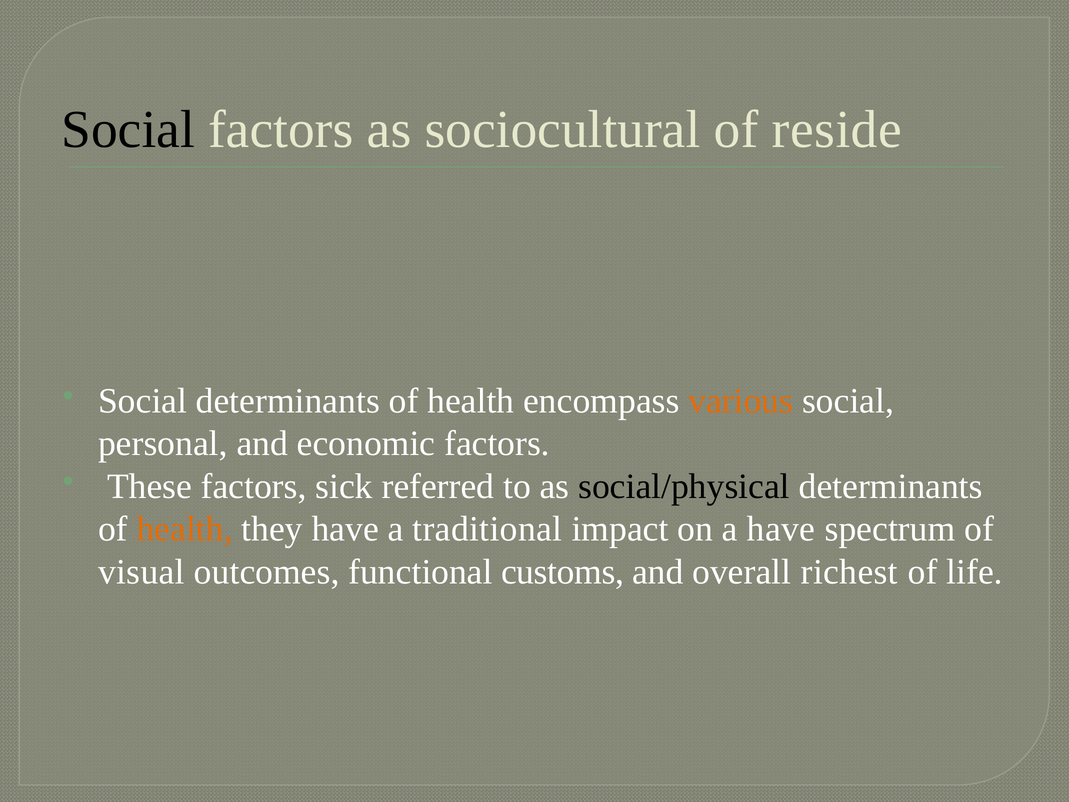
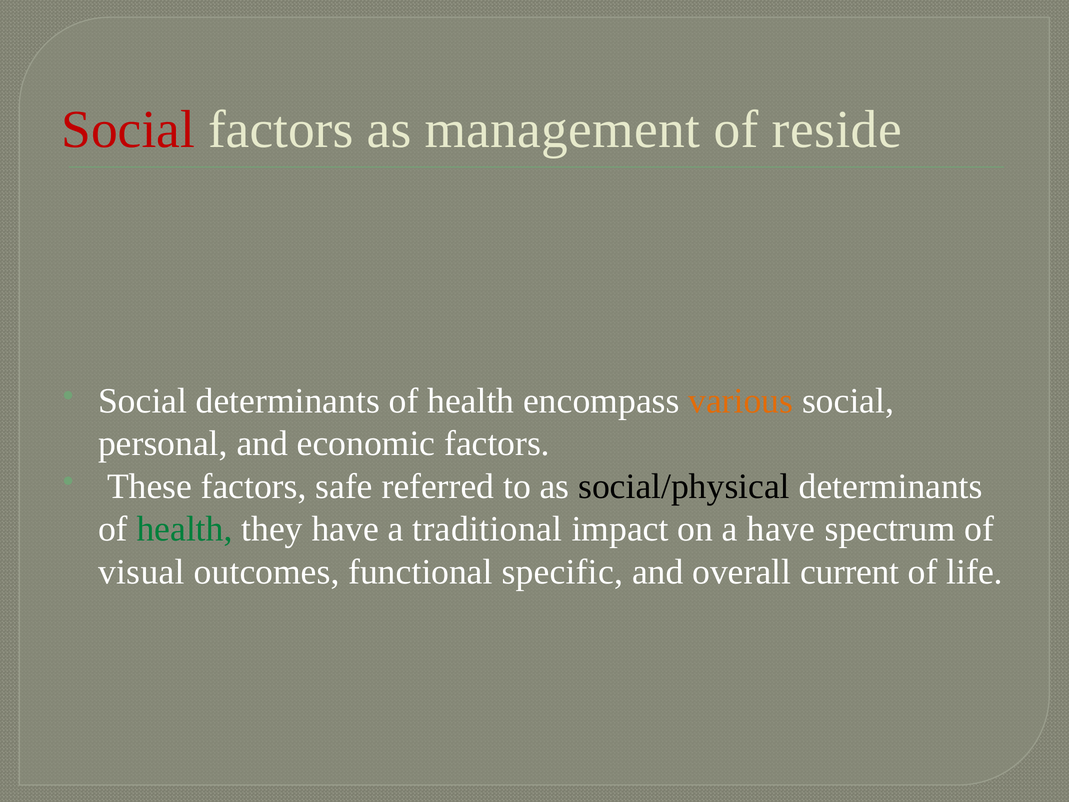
Social colour: black -> red (128, 130)
sociocultural: sociocultural -> management (562, 130)
sick: sick -> safe (344, 486)
health colour: orange -> green (185, 529)
customs: customs -> specific (562, 572)
richest: richest -> current (850, 572)
